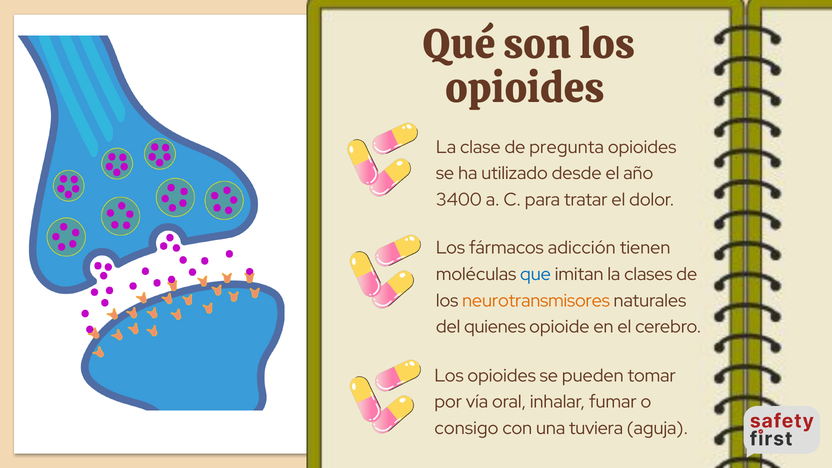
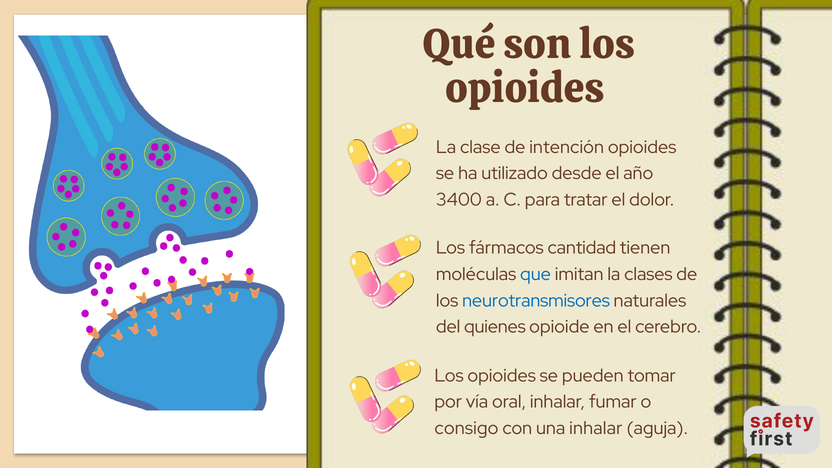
pregunta: pregunta -> intención (567, 147)
adicción: adicción -> cantidad (582, 248)
neurotransmisores colour: orange -> blue (536, 301)
una tuviera: tuviera -> inhalar (596, 428)
